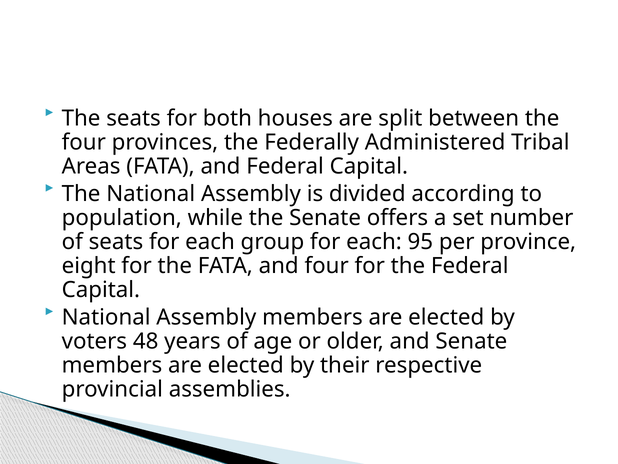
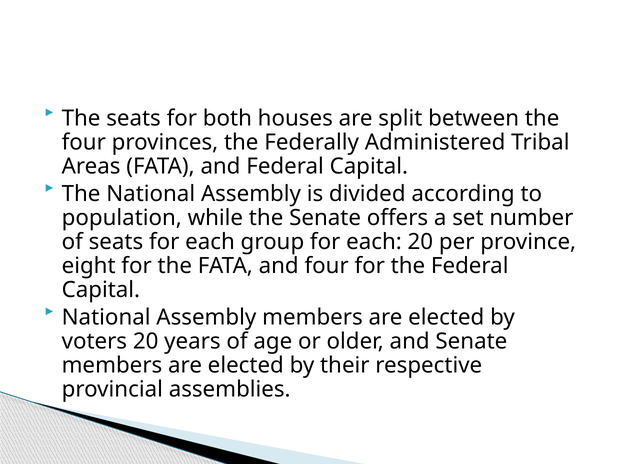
each 95: 95 -> 20 (420, 242)
voters 48: 48 -> 20 (146, 341)
